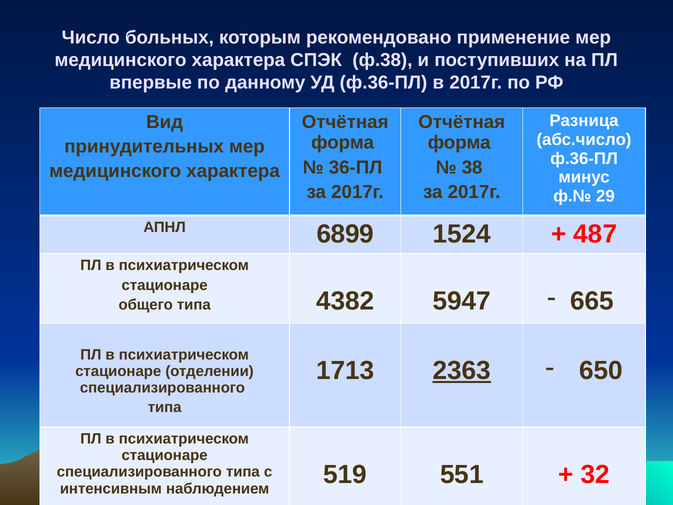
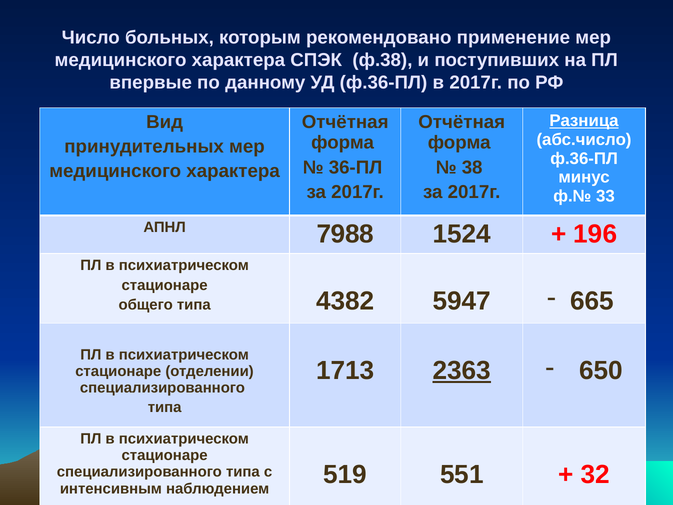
Разница underline: none -> present (584, 121)
29: 29 -> 33 (605, 196)
6899: 6899 -> 7988 (345, 234)
487: 487 -> 196 (595, 234)
